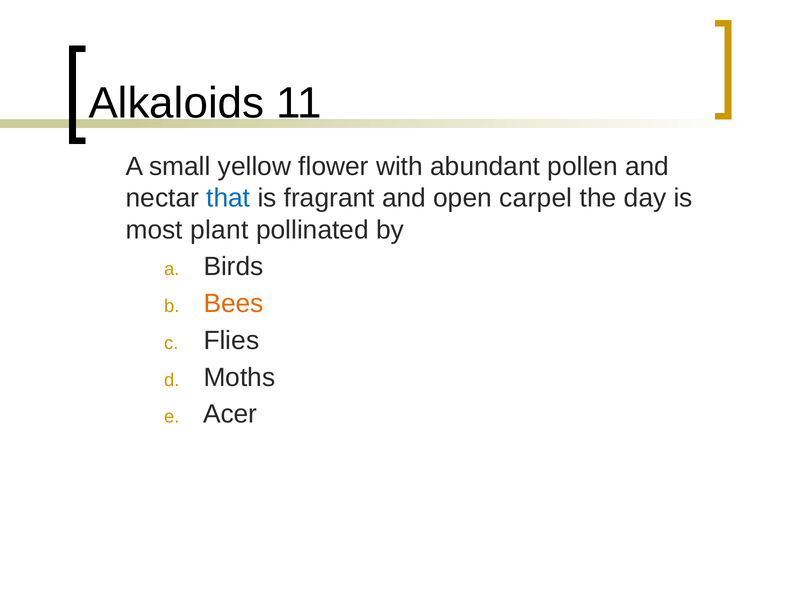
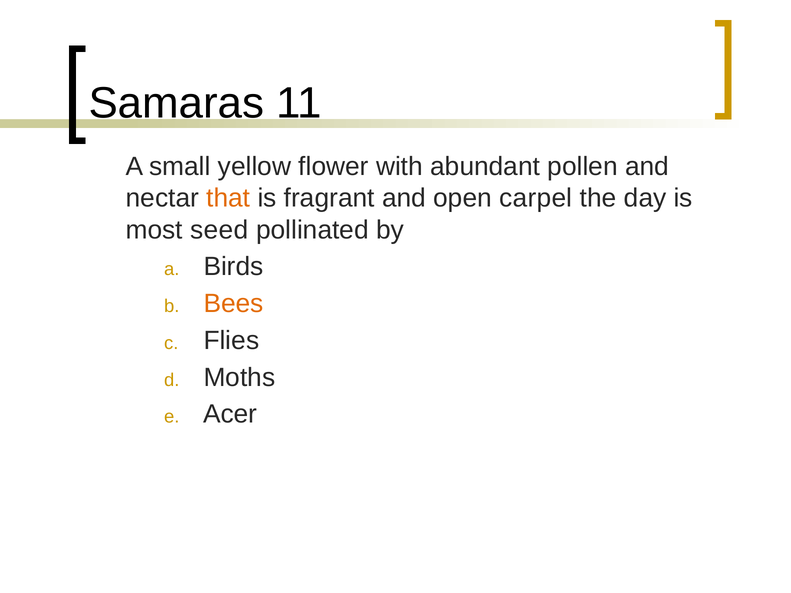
Alkaloids: Alkaloids -> Samaras (176, 103)
that colour: blue -> orange (228, 198)
plant: plant -> seed (219, 230)
